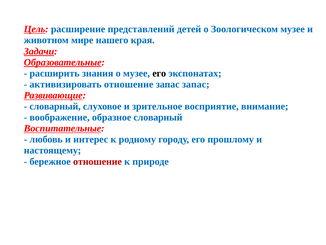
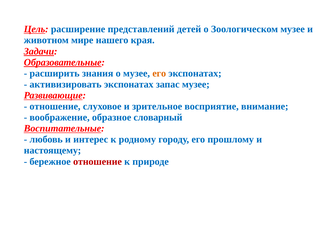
его colour: black -> orange (159, 73)
активизировать отношение: отношение -> экспонатах (129, 84)
запас запас: запас -> музее (196, 84)
словарный: словарный -> отношение (55, 106)
